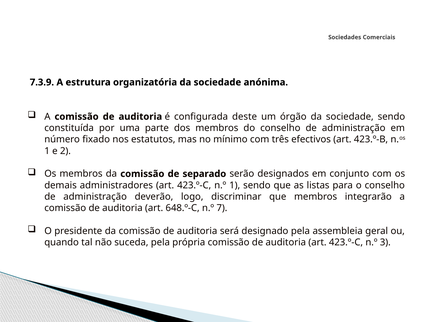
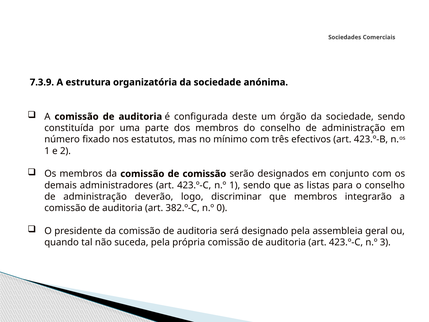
de separado: separado -> comissão (204, 174)
648.º-C: 648.º-C -> 382.º-C (183, 208)
7: 7 -> 0 (222, 208)
